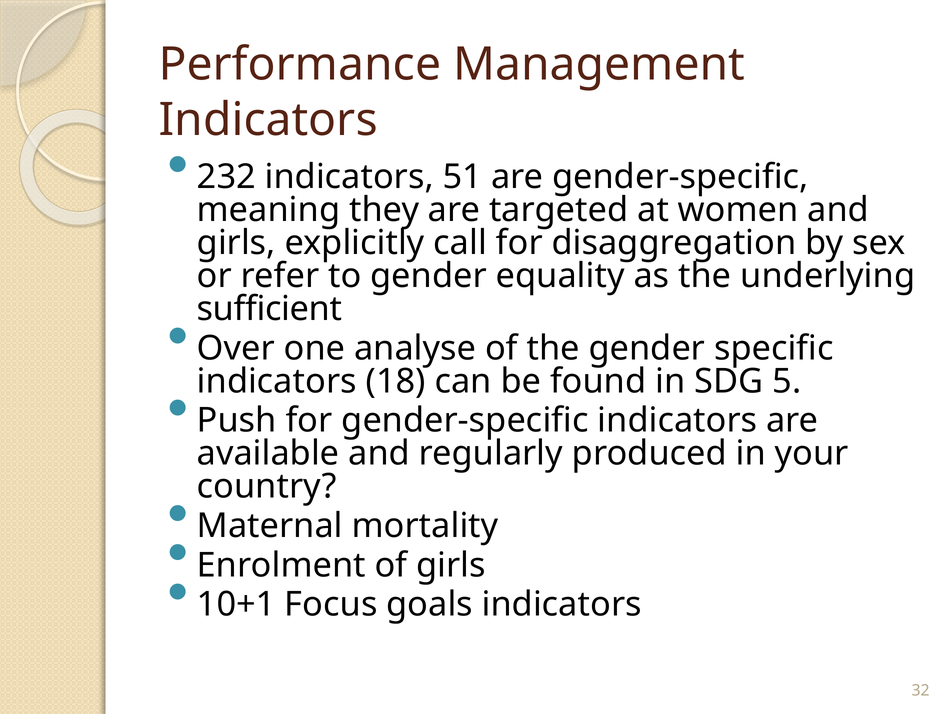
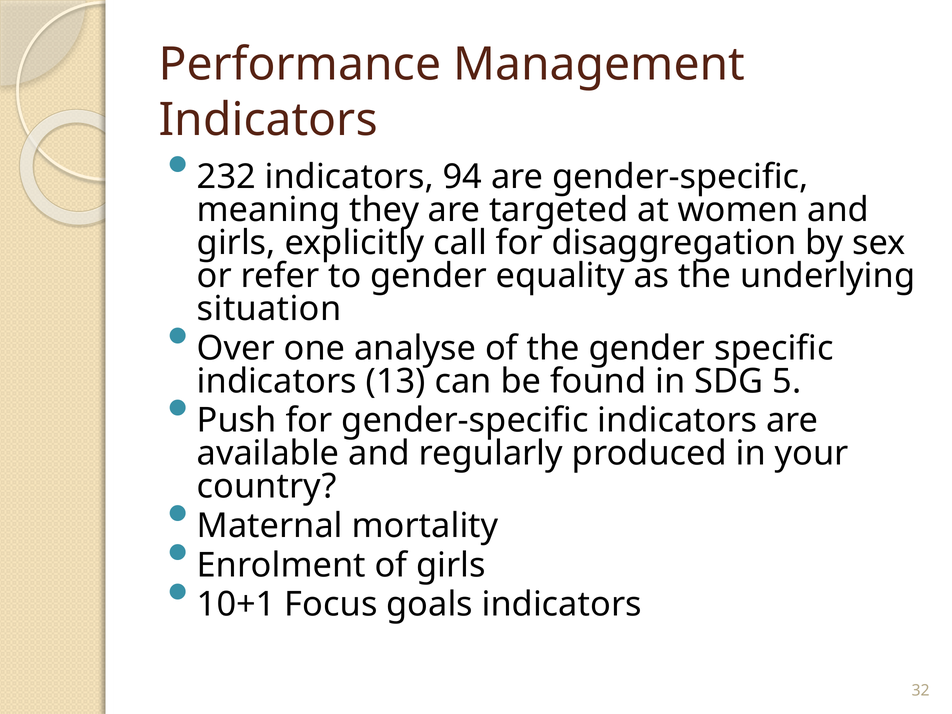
51: 51 -> 94 (462, 177)
sufficient: sufficient -> situation (269, 309)
18: 18 -> 13 (396, 381)
